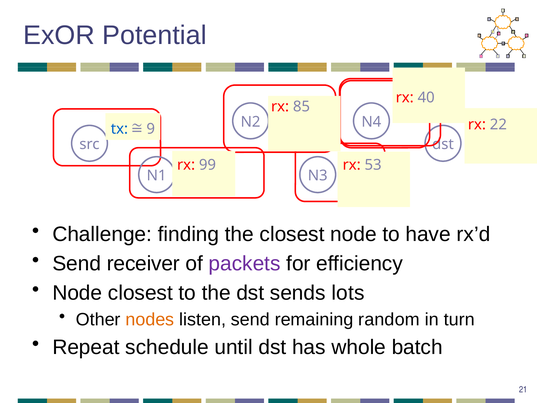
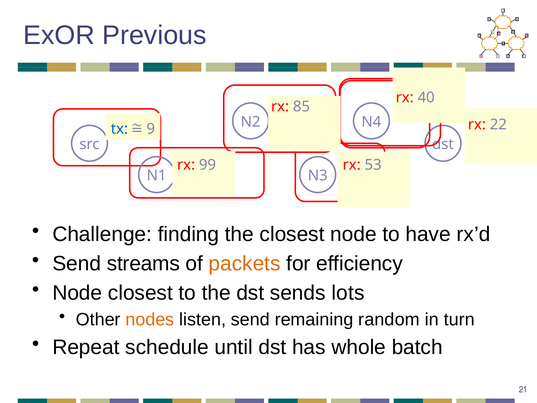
Potential: Potential -> Previous (154, 35)
receiver: receiver -> streams (143, 263)
packets colour: purple -> orange (245, 263)
